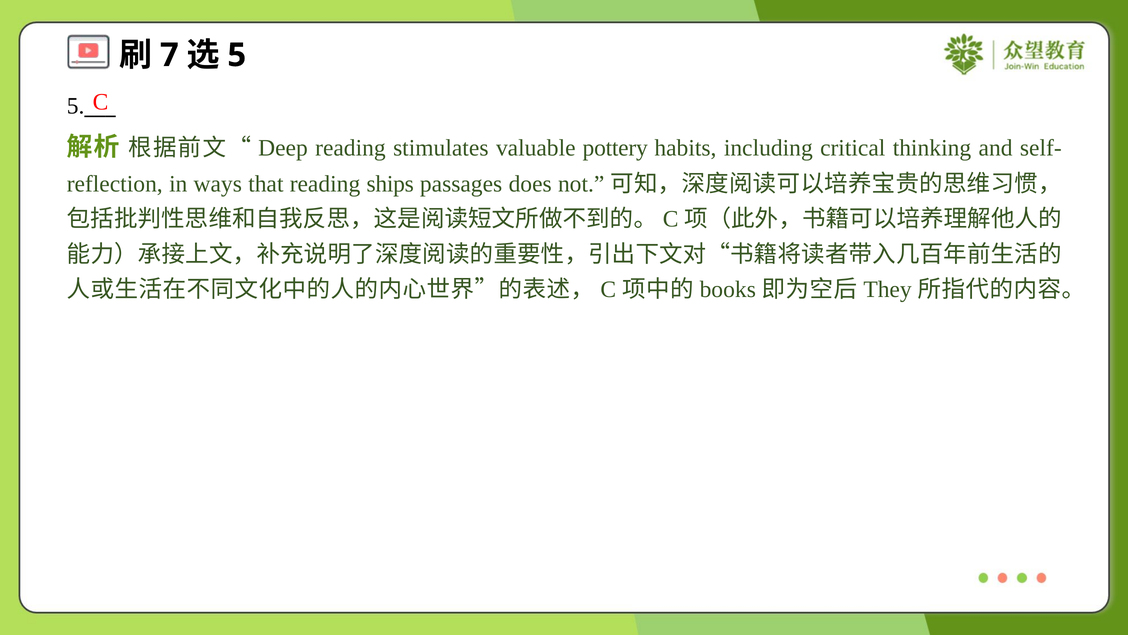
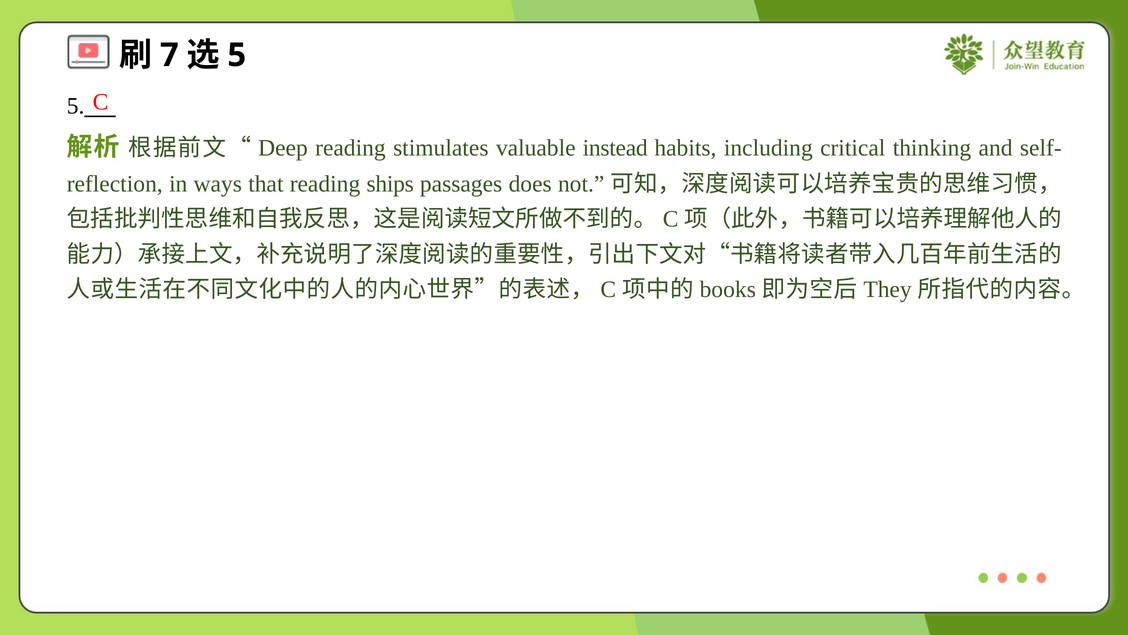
pottery: pottery -> instead (615, 148)
